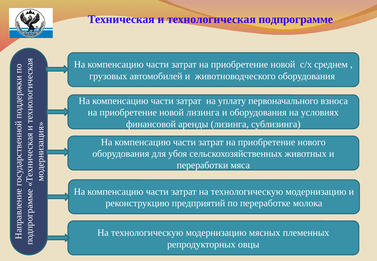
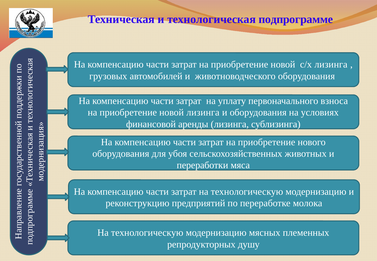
с/х среднем: среднем -> лизинга (331, 65)
овцы: овцы -> душу (249, 244)
